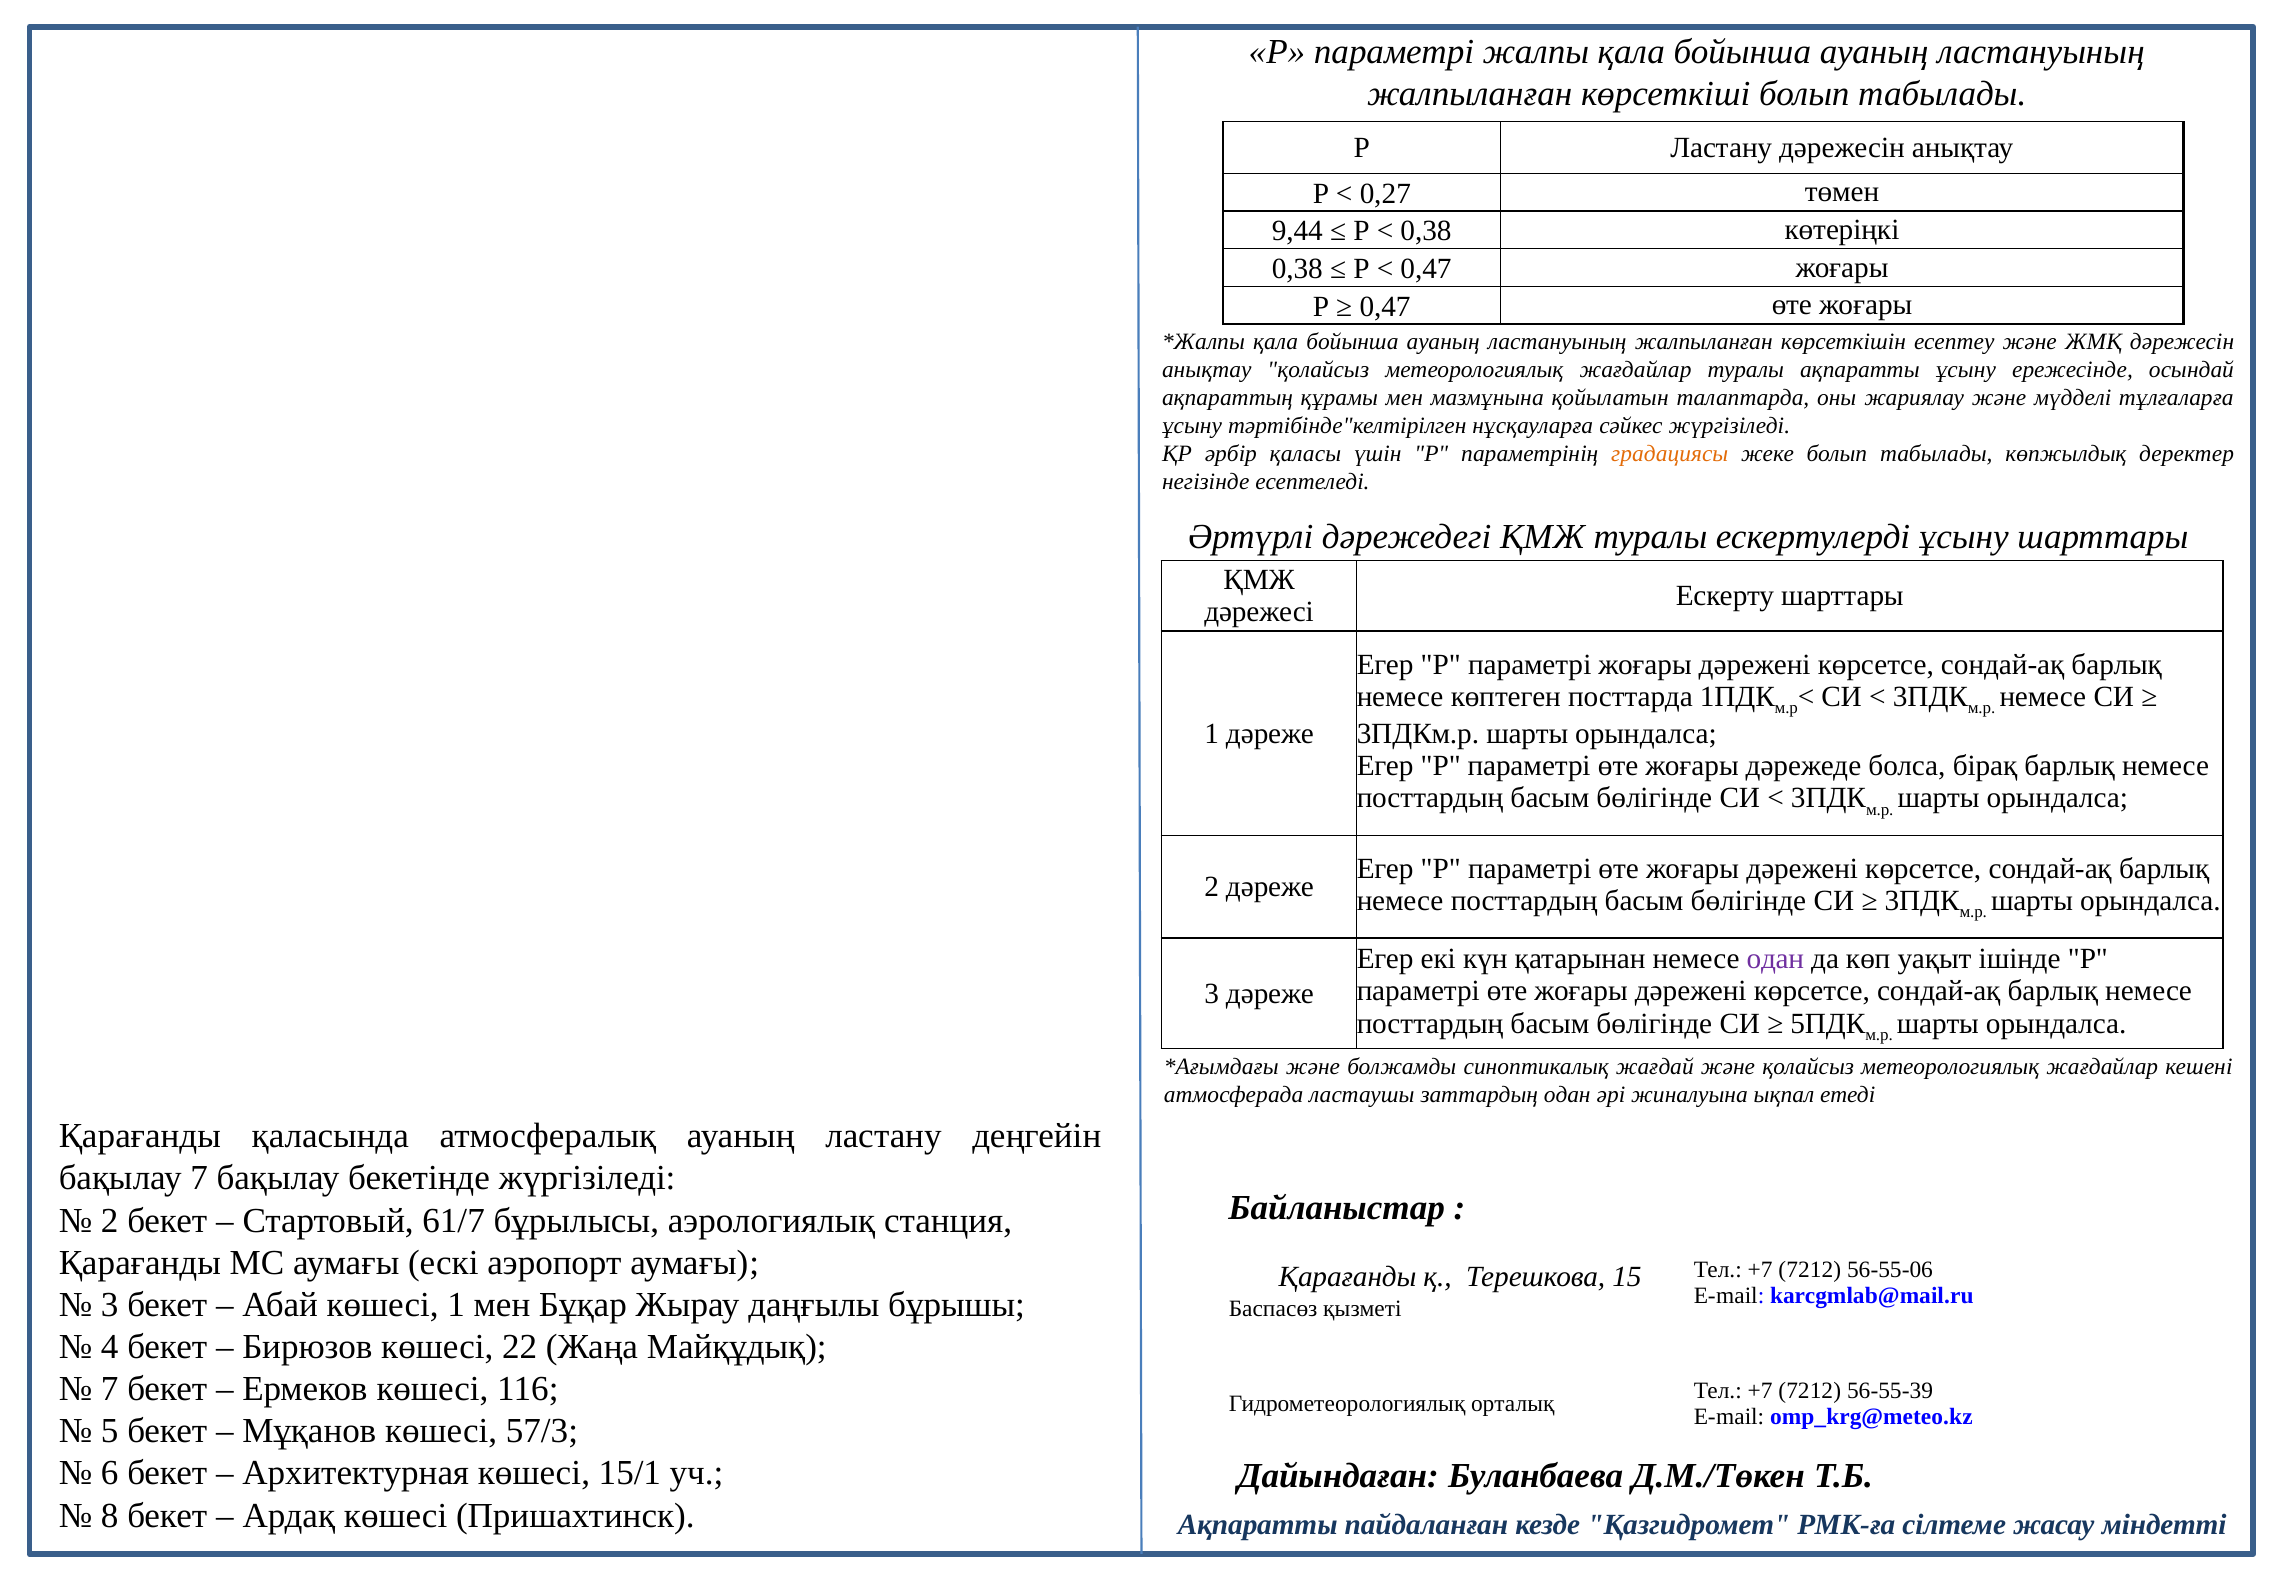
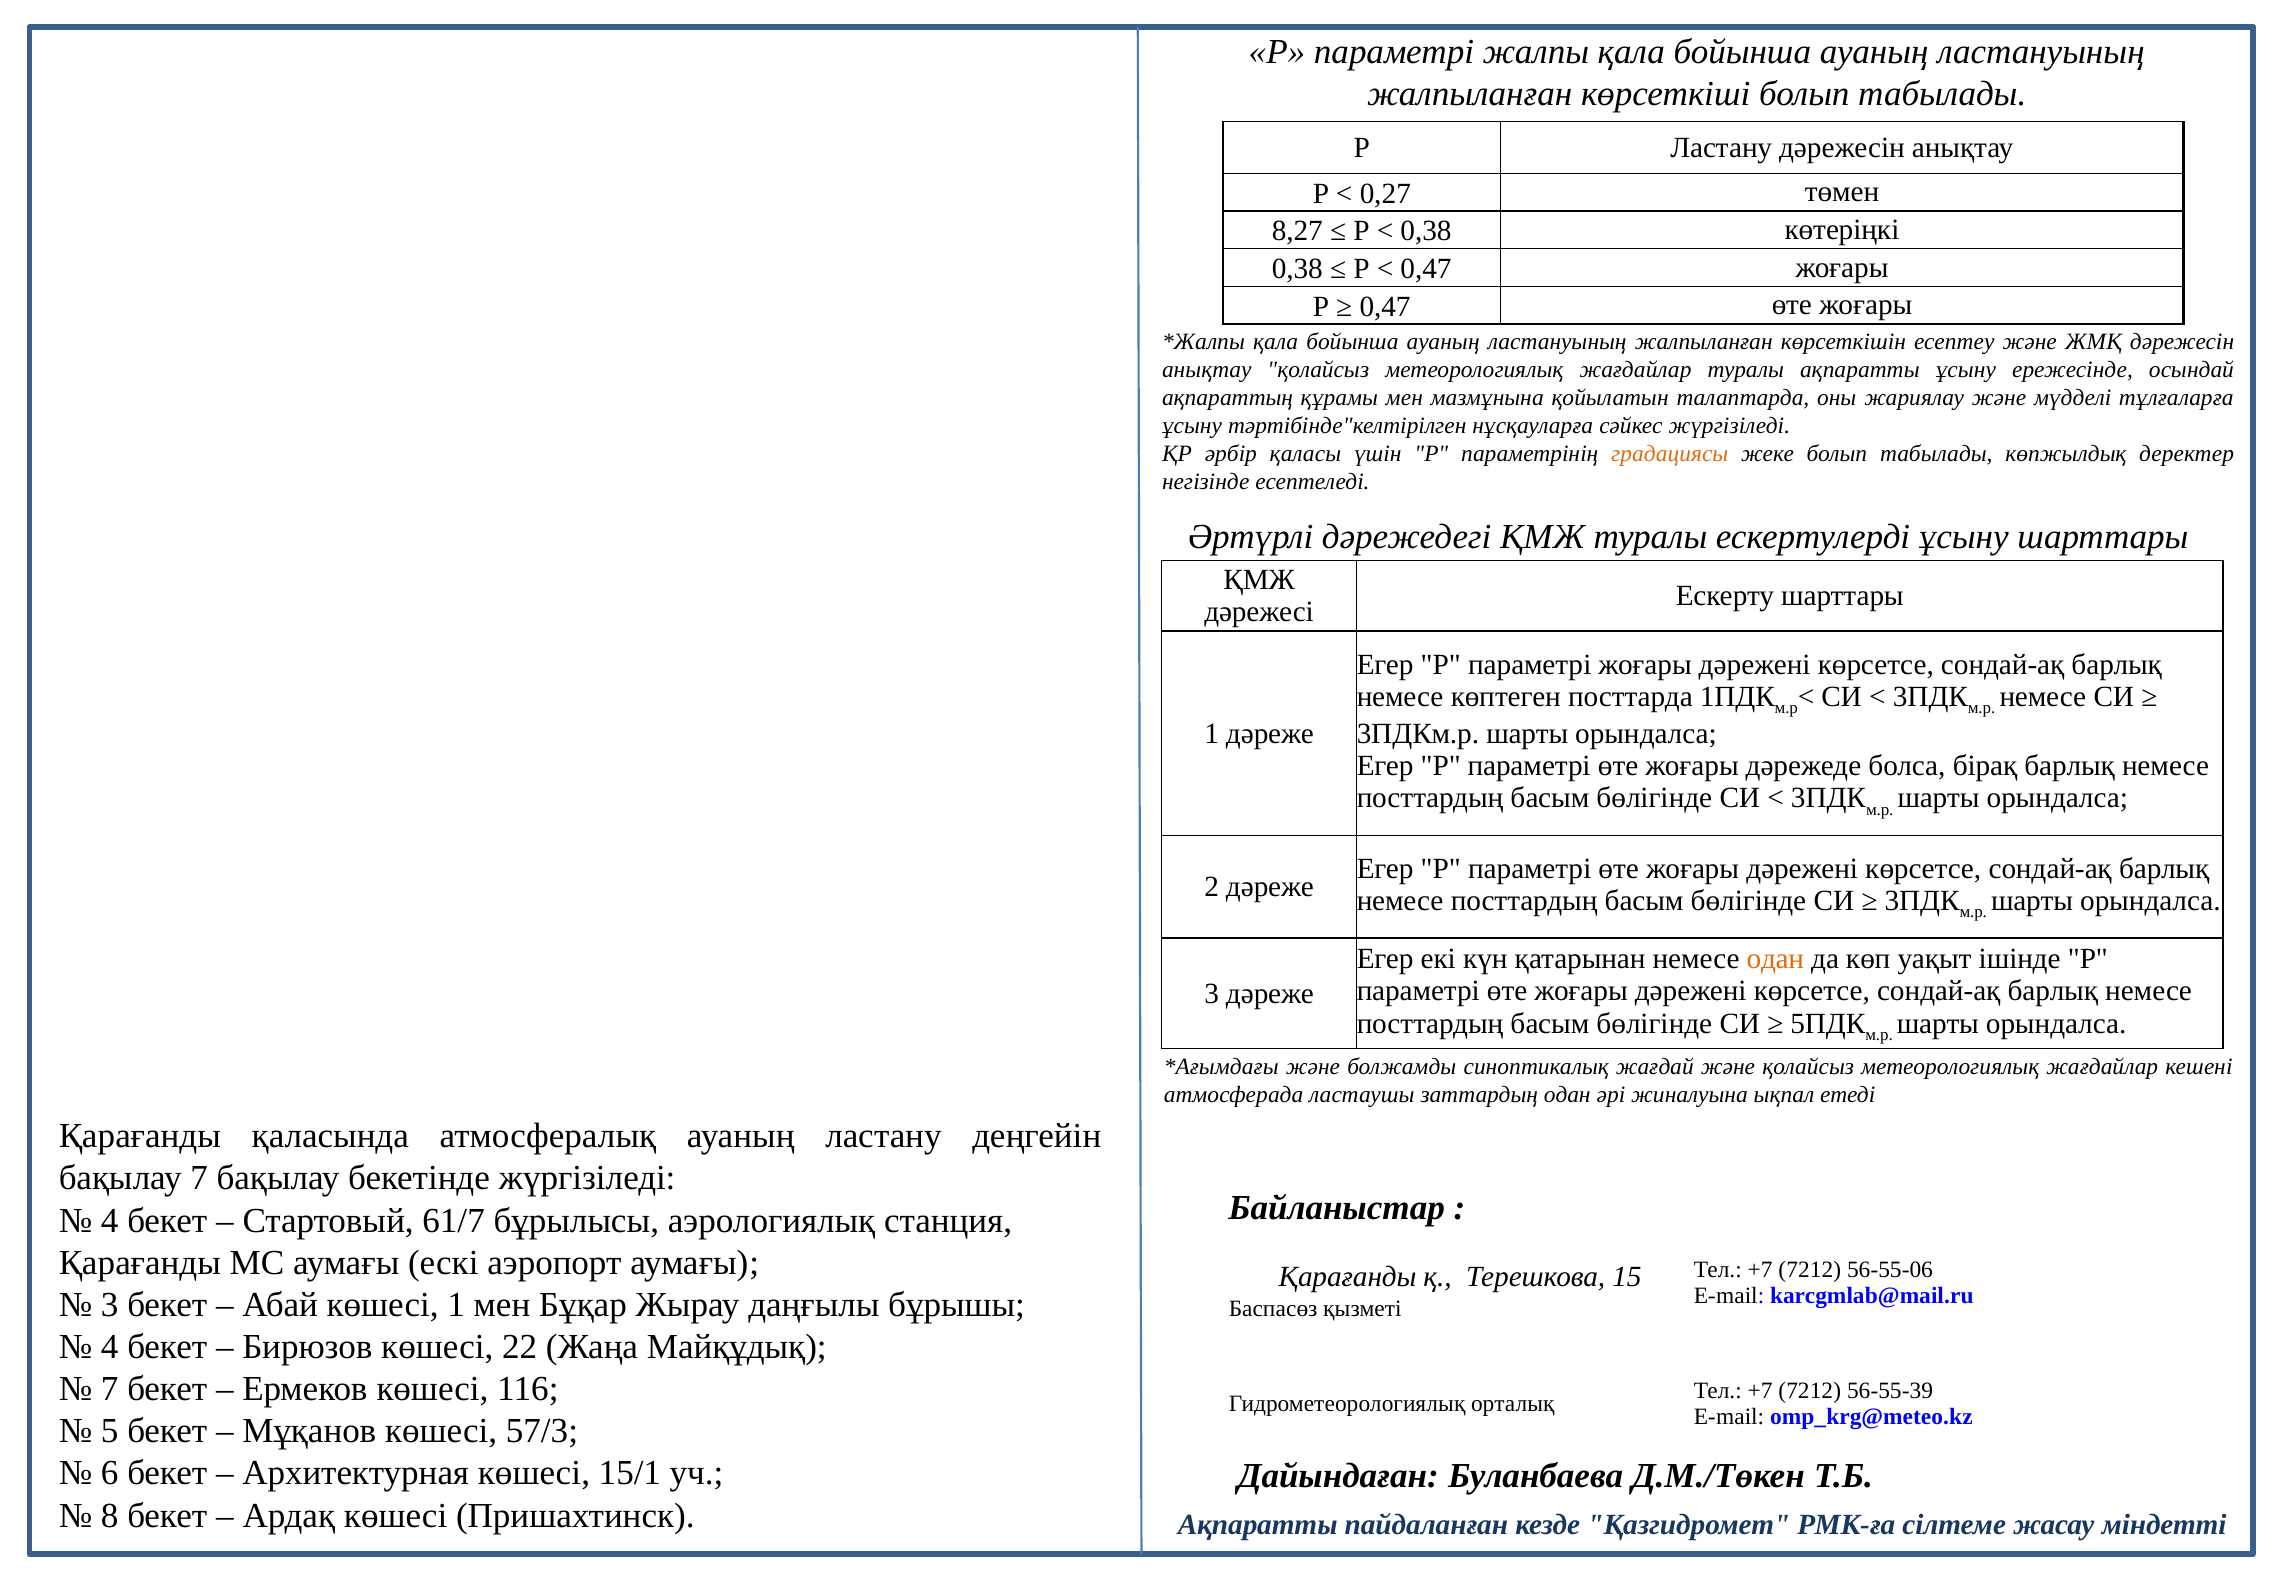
9,44: 9,44 -> 8,27 (1297, 231)
одан colour: purple -> orange (1775, 959)
2: 2 -> 4 (110, 1220)
